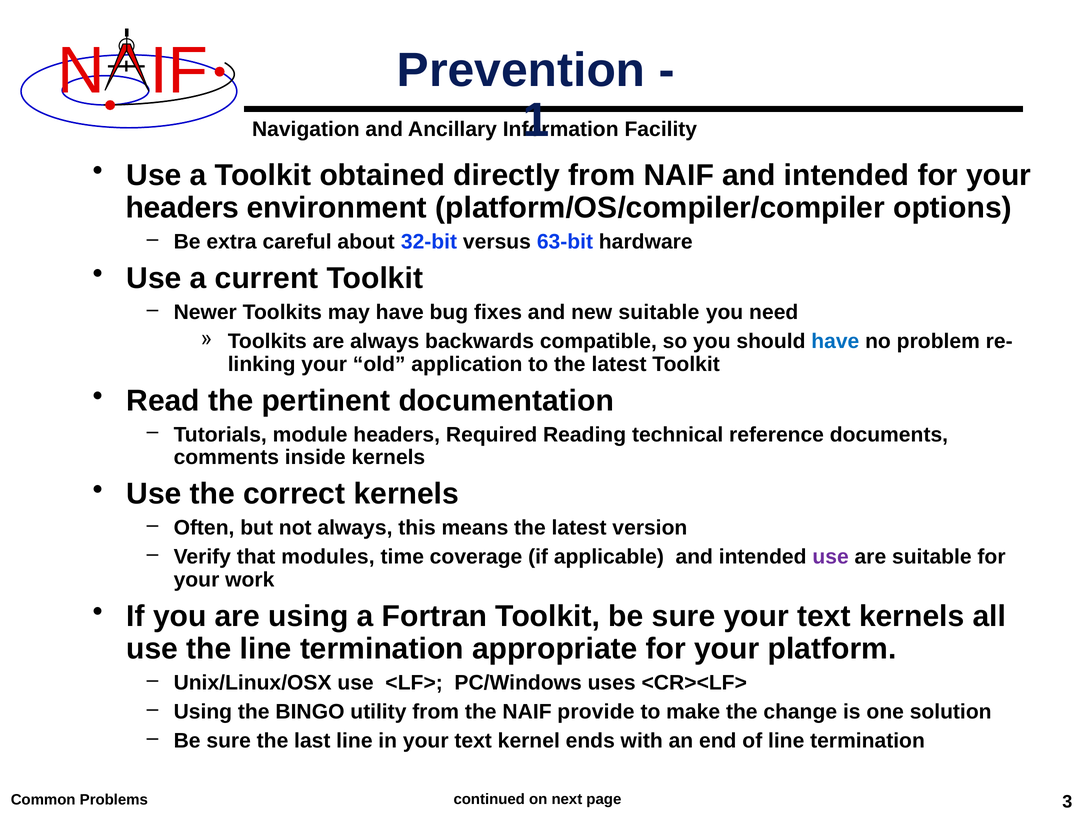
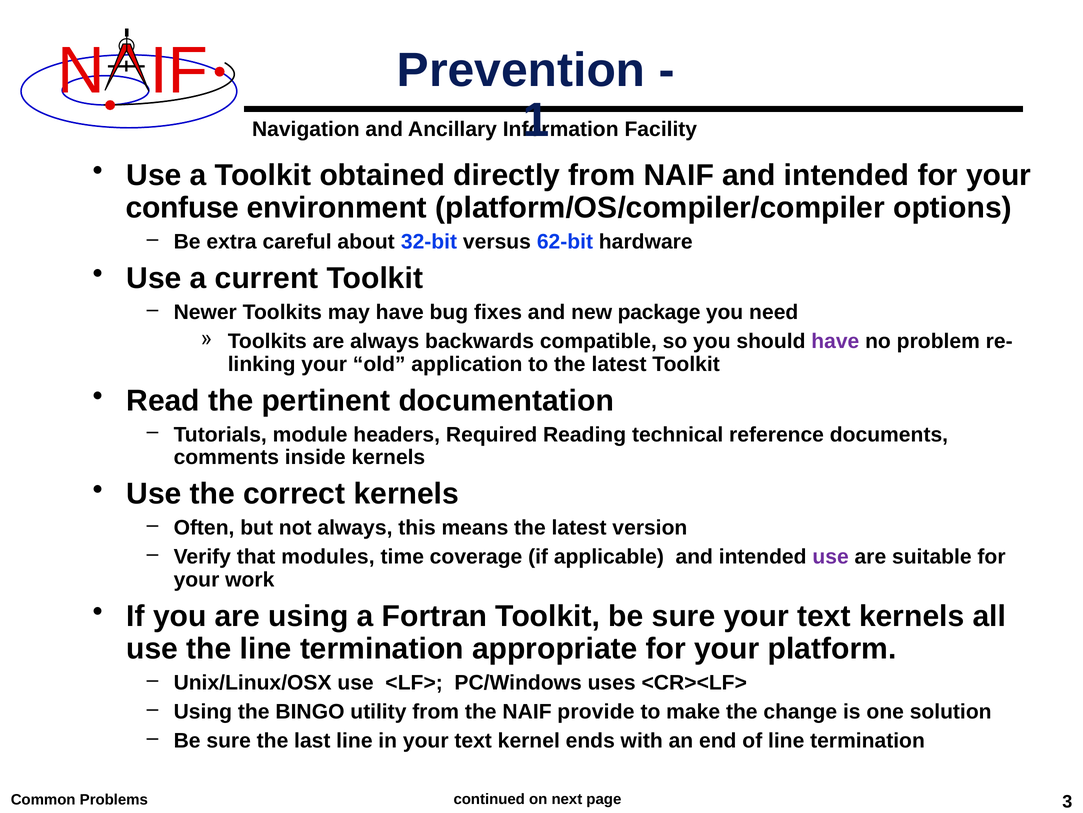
headers: headers -> confuse (182, 208)
63-bit: 63-bit -> 62-bit (565, 242)
new suitable: suitable -> package (659, 312)
have colour: blue -> purple (835, 341)
